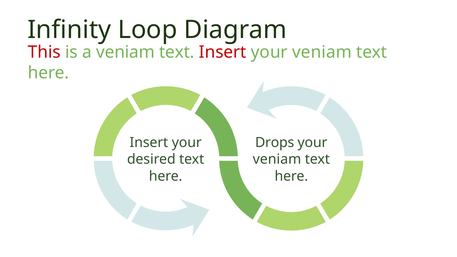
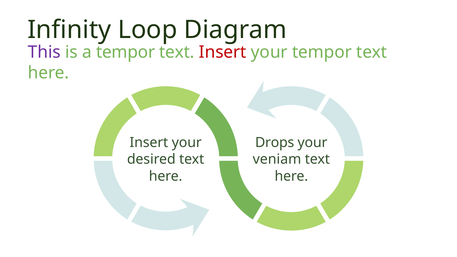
This colour: red -> purple (44, 52)
a veniam: veniam -> tempor (126, 52)
veniam: veniam -> tempor (322, 52)
